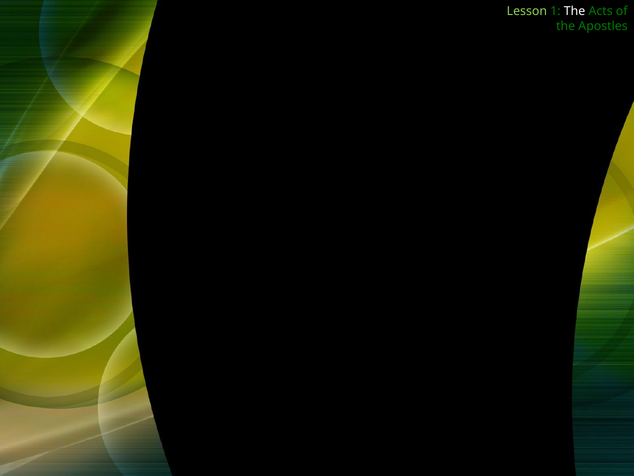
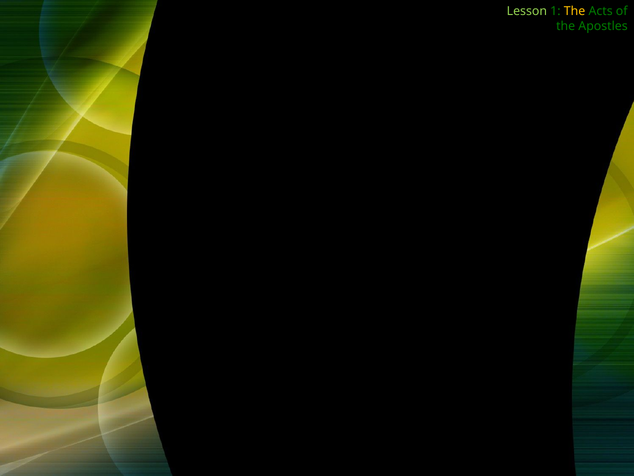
The colour: white -> yellow (575, 11)
